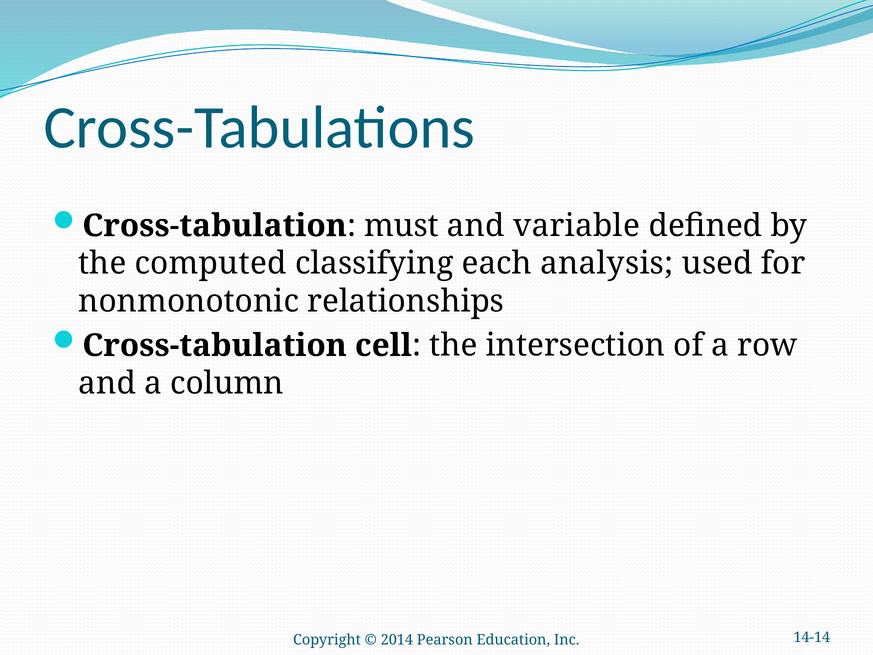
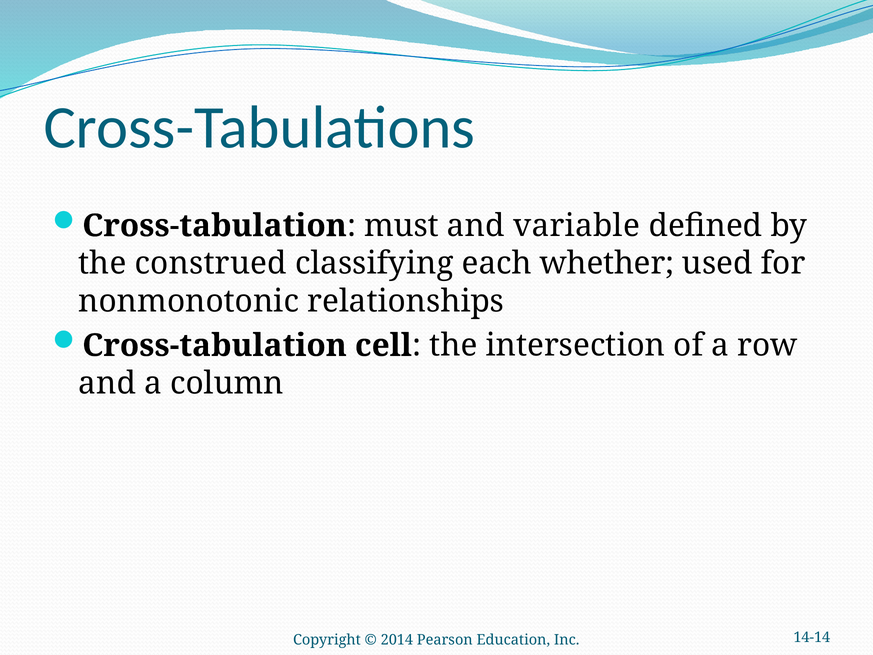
computed: computed -> construed (211, 263)
analysis: analysis -> whether (607, 263)
